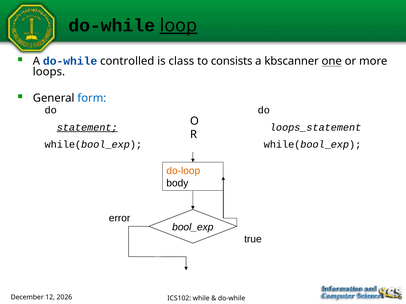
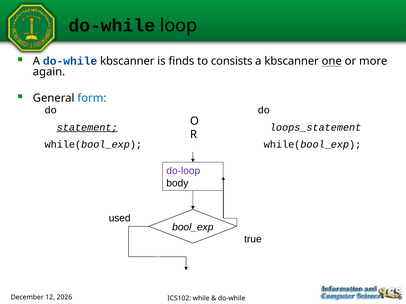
loop underline: present -> none (179, 26)
do-while controlled: controlled -> kbscanner (127, 61)
class: class -> finds (181, 61)
loops: loops -> again (49, 72)
do-loop colour: orange -> purple (183, 171)
error: error -> used (120, 219)
